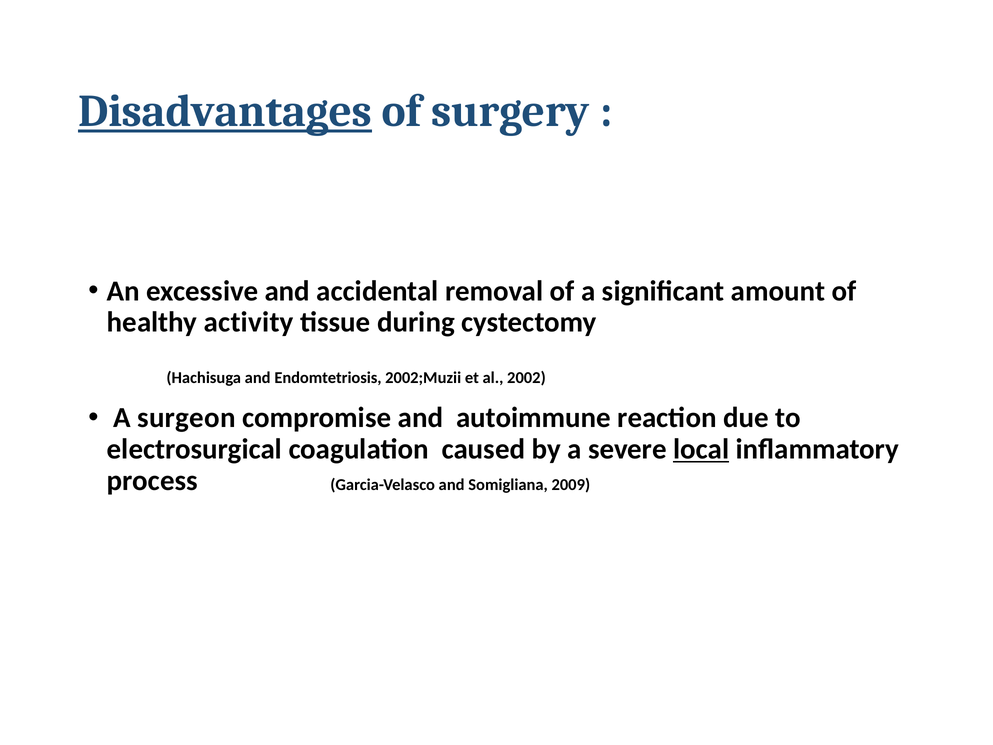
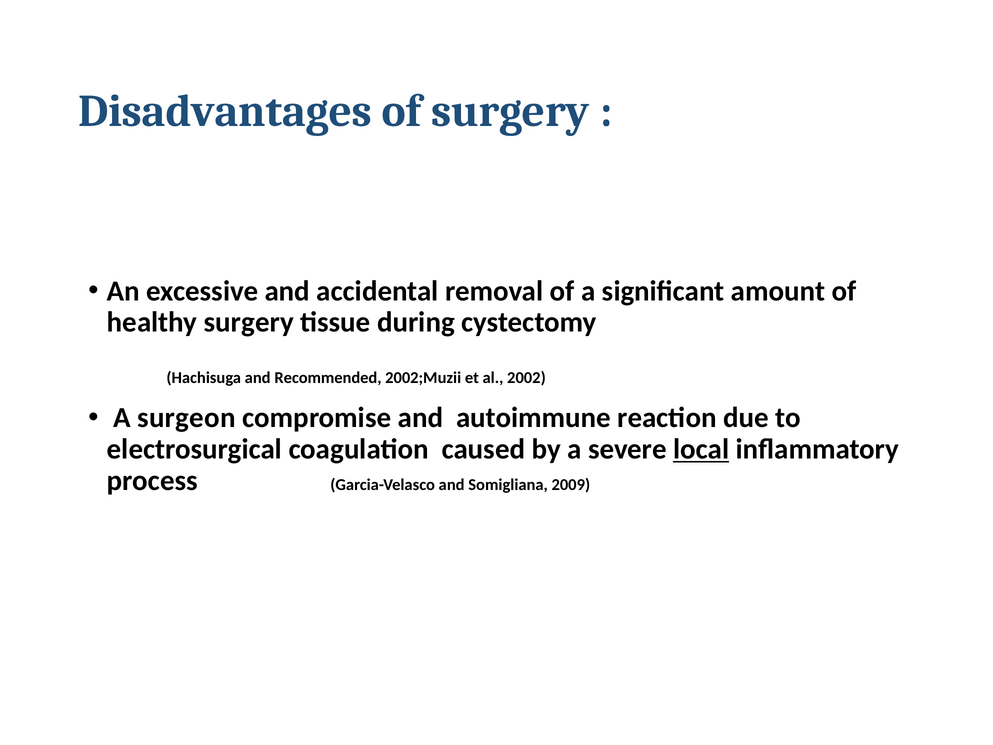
Disadvantages underline: present -> none (225, 111)
healthy activity: activity -> surgery (249, 322)
Endomtetriosis: Endomtetriosis -> Recommended (328, 378)
